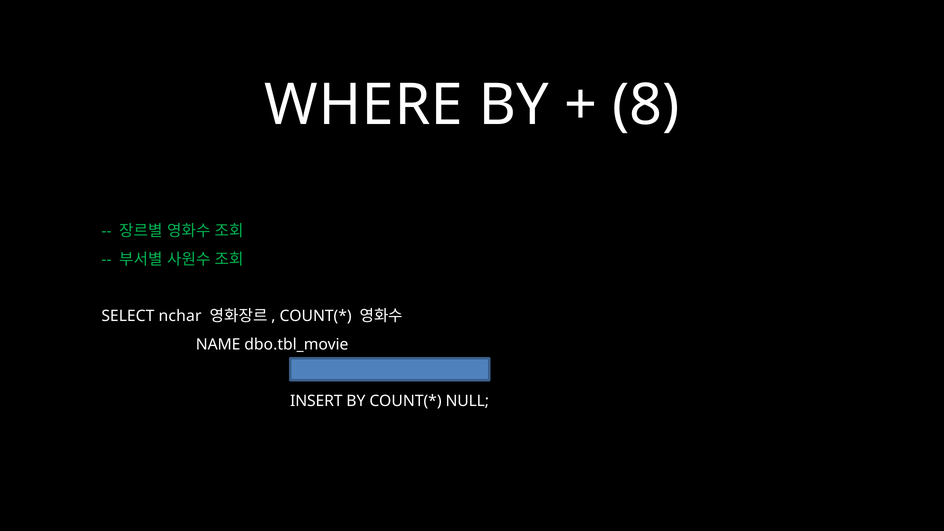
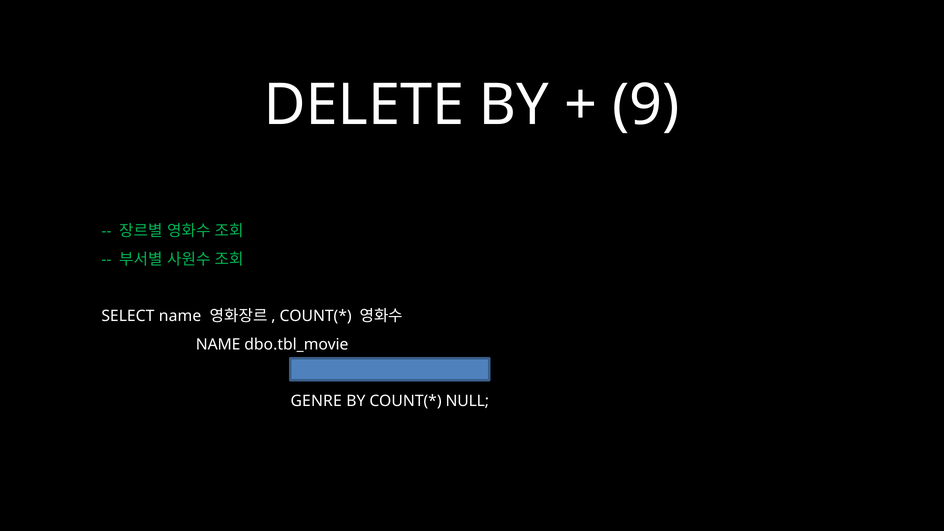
WHERE: WHERE -> DELETE (364, 105)
8: 8 -> 9 (646, 105)
SELECT nchar: nchar -> name (180, 316)
INSERT: INSERT -> GENRE (316, 401)
